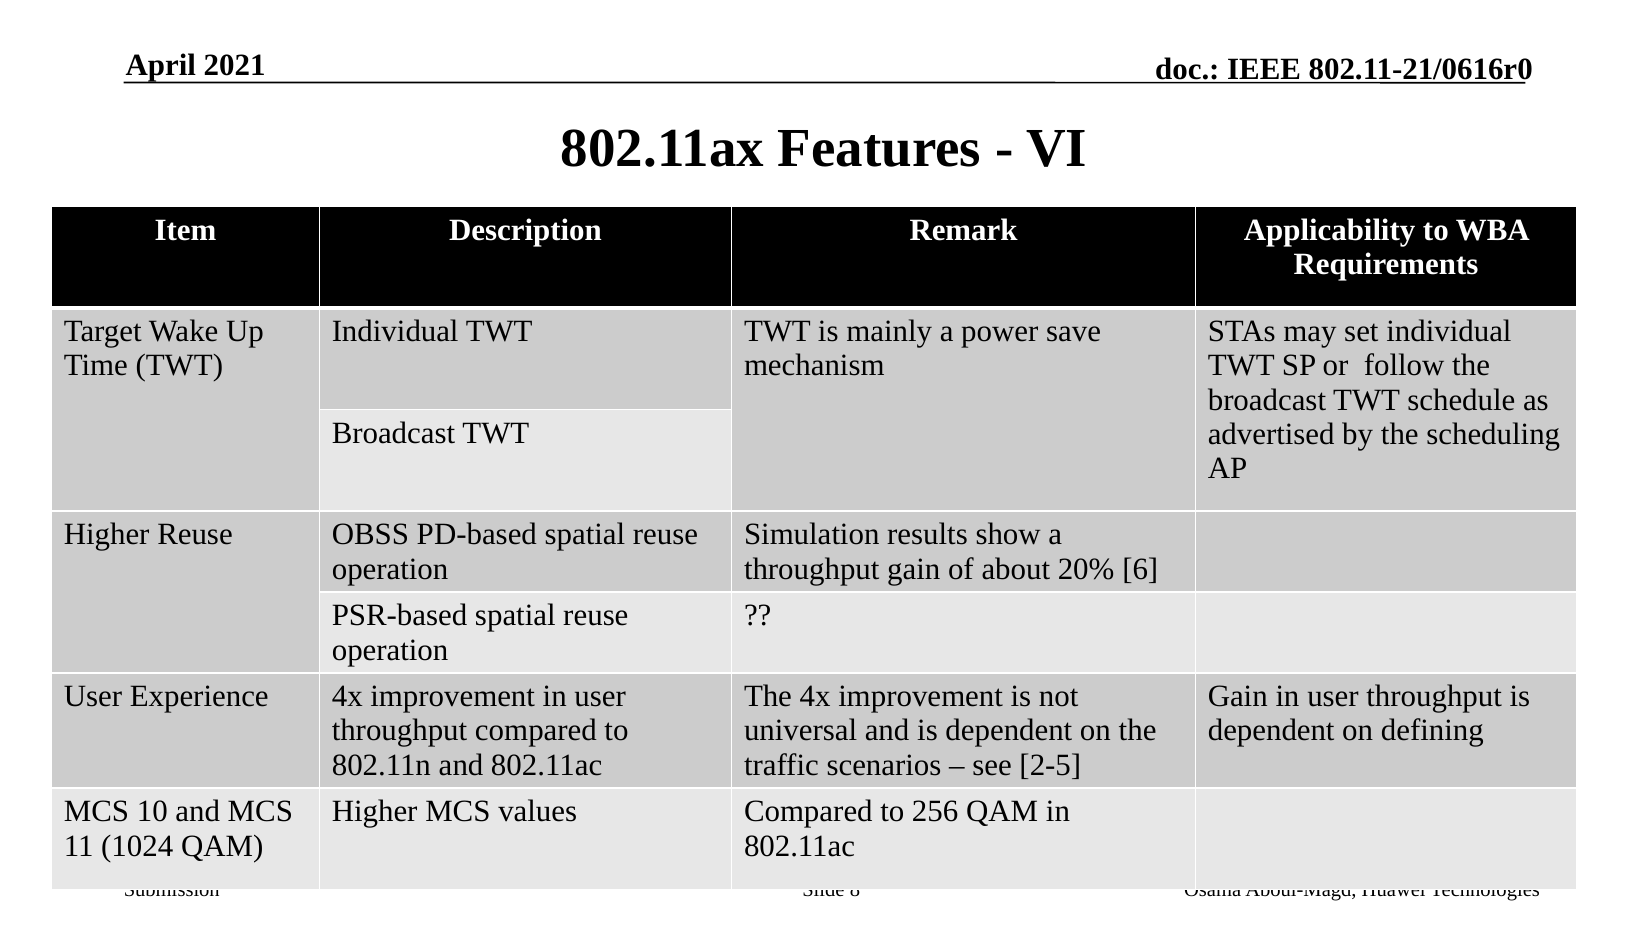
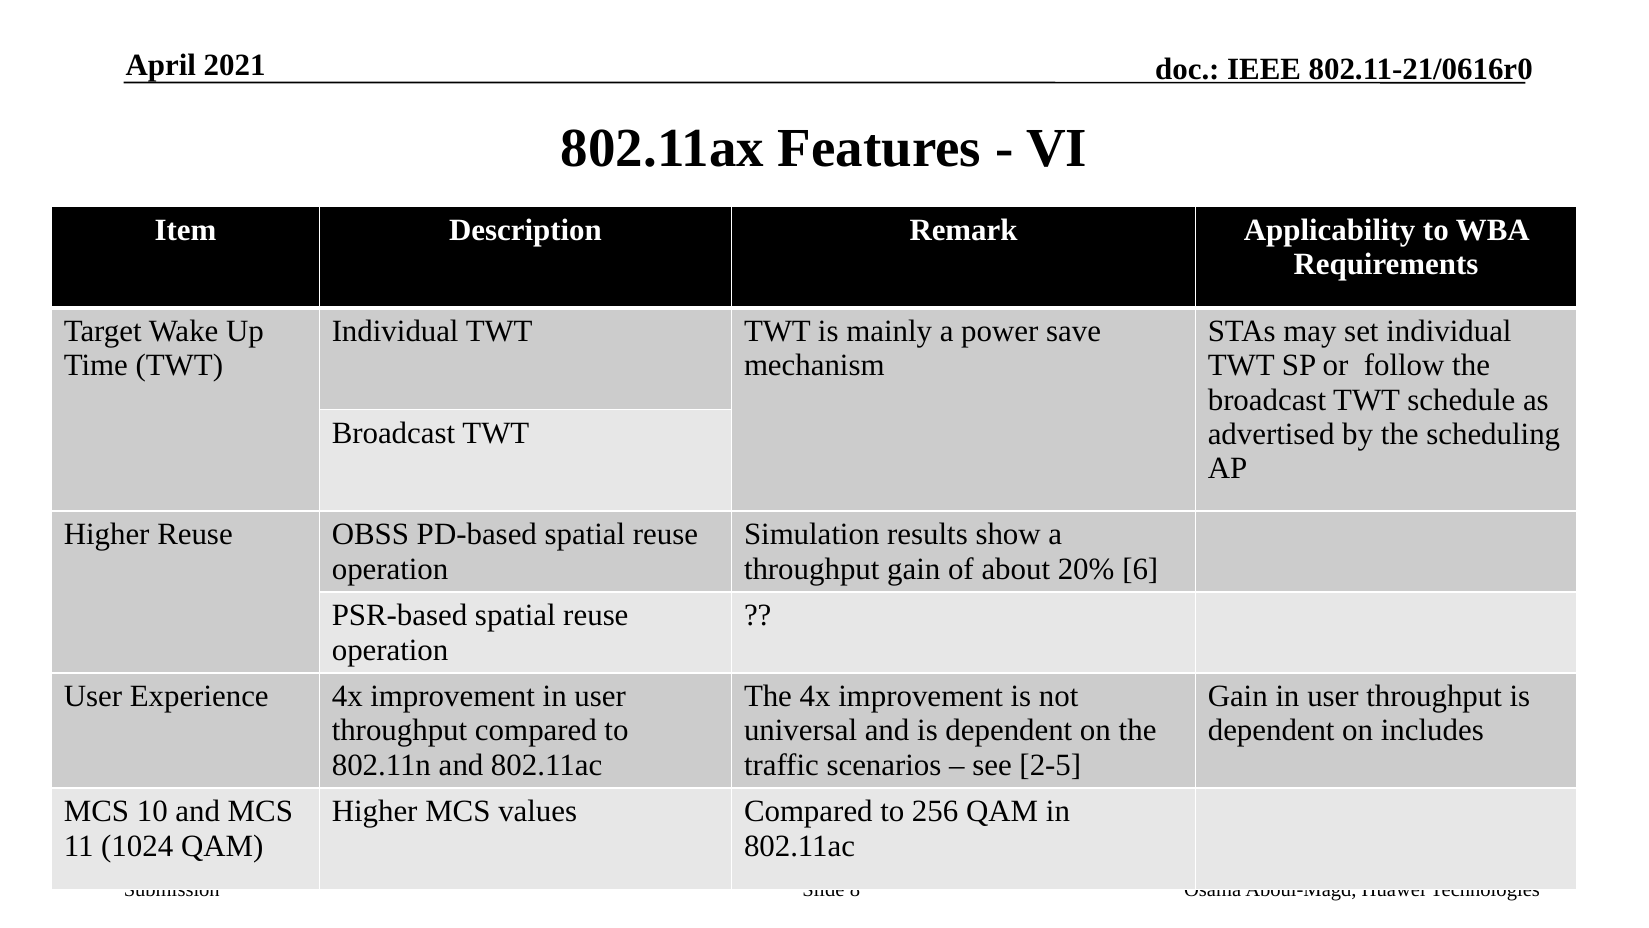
defining: defining -> includes (1432, 730)
